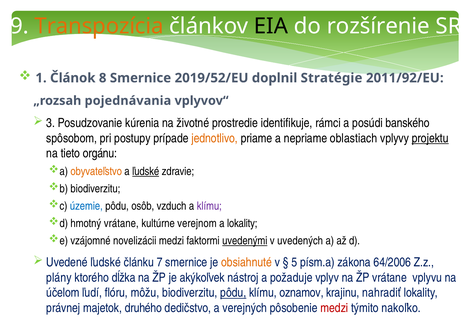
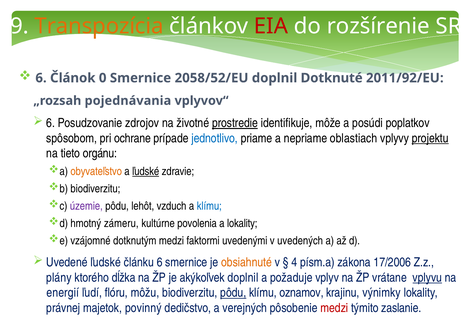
EIA colour: black -> red (271, 26)
1: 1 -> 6 (41, 78)
8: 8 -> 0 (103, 78)
2019/52/EU: 2019/52/EU -> 2058/52/EU (212, 78)
Stratégie: Stratégie -> Dotknuté (332, 78)
3: 3 -> 6 (51, 123)
kúrenia: kúrenia -> zdrojov (142, 123)
prostredie underline: none -> present (235, 123)
rámci: rámci -> môže (328, 123)
banského: banského -> poplatkov (408, 123)
postupy: postupy -> ochrane (132, 138)
jednotlivo colour: orange -> blue (215, 138)
územie colour: blue -> purple (86, 206)
osôb: osôb -> lehôt (143, 206)
klímu colour: purple -> blue (209, 206)
hmotný vrátane: vrátane -> zámeru (121, 224)
verejnom: verejnom -> povolenia (197, 224)
novelizácii: novelizácii -> dotknutým (135, 241)
uvedenými underline: present -> none (245, 241)
článku 7: 7 -> 6 (160, 263)
5: 5 -> 4 (294, 263)
64/2006: 64/2006 -> 17/2006 (392, 263)
akýkoľvek nástroj: nástroj -> doplnil (243, 278)
vplyvu underline: none -> present (427, 278)
účelom: účelom -> energií (63, 293)
nahradiť: nahradiť -> výnimky (382, 293)
druhého: druhého -> povinný (143, 308)
nakoľko: nakoľko -> zaslanie (401, 308)
